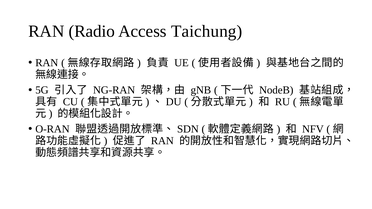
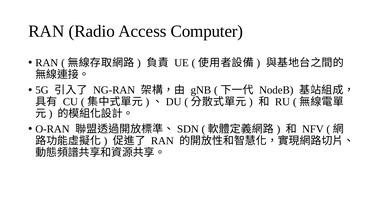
Taichung: Taichung -> Computer (207, 31)
